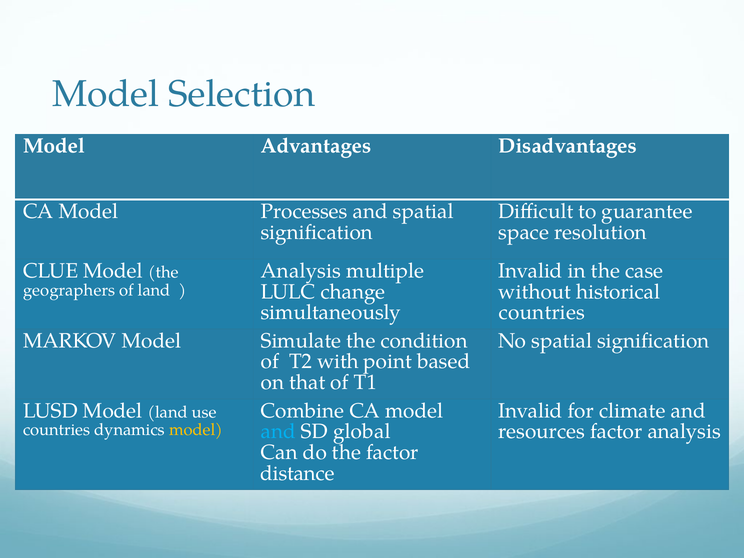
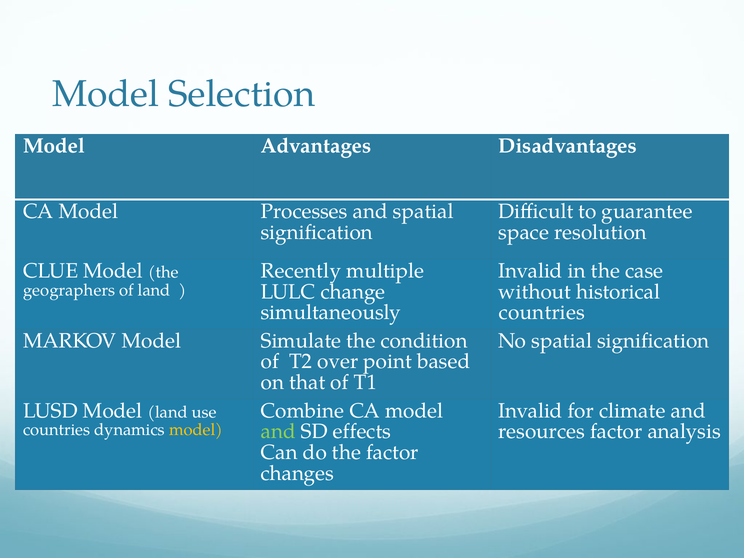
Analysis: Analysis -> Recently (301, 271)
with: with -> over (338, 362)
and colour: light blue -> light green (278, 432)
global: global -> effects (362, 432)
distance: distance -> changes (297, 473)
